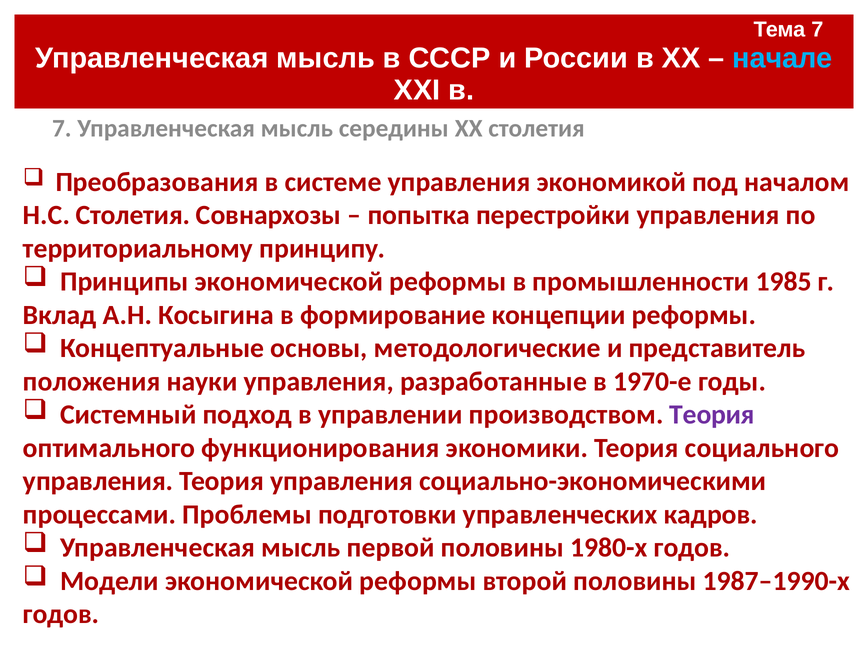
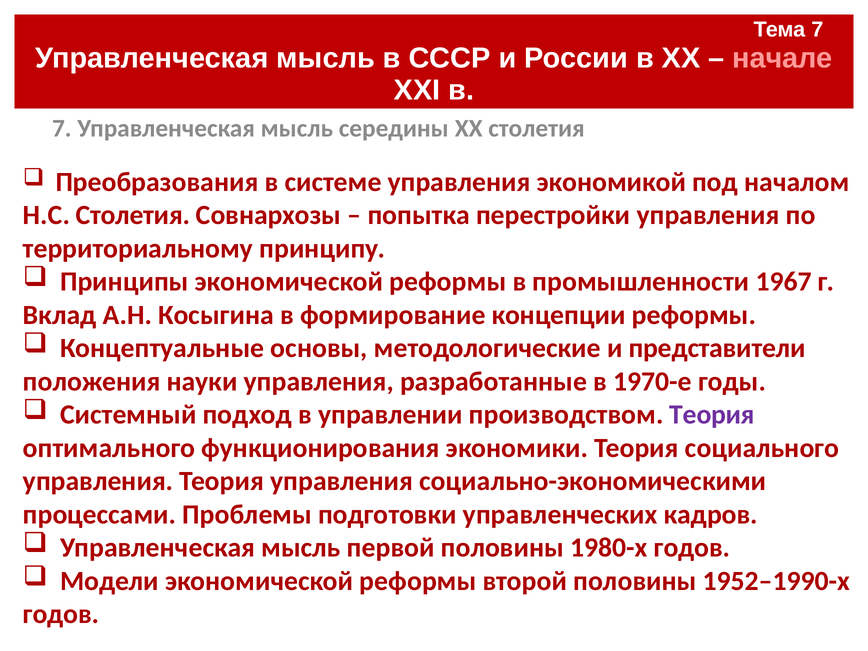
начале colour: light blue -> pink (782, 58)
1985: 1985 -> 1967 (784, 282)
представитель: представитель -> представители (717, 348)
1987–1990-х: 1987–1990-х -> 1952–1990-х (776, 581)
